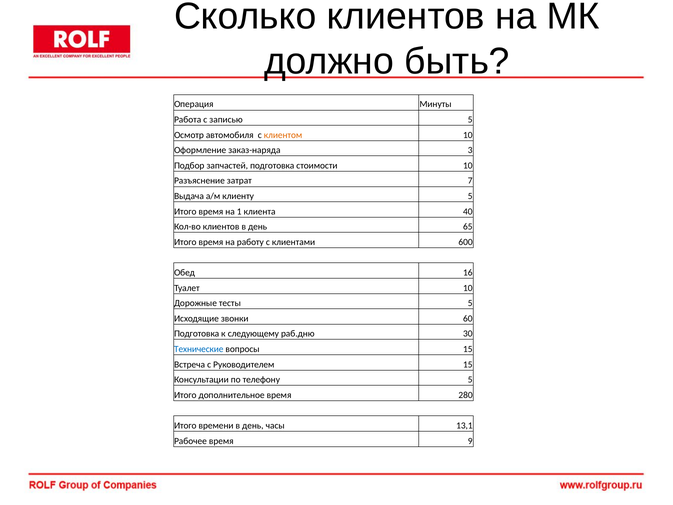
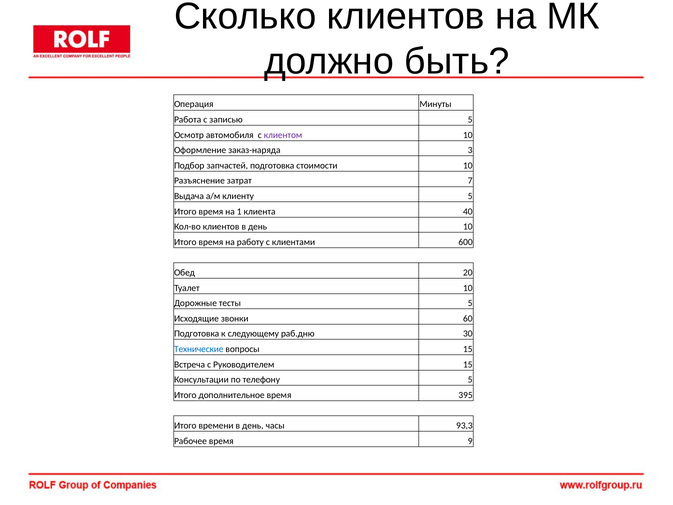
клиентом colour: orange -> purple (283, 135)
день 65: 65 -> 10 (468, 227)
16: 16 -> 20 (468, 273)
280: 280 -> 395 (466, 395)
13,1: 13,1 -> 93,3 (464, 425)
